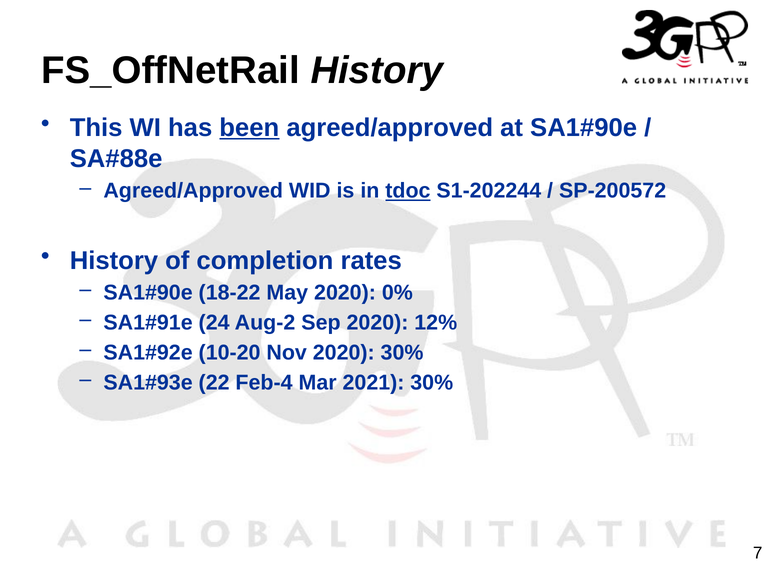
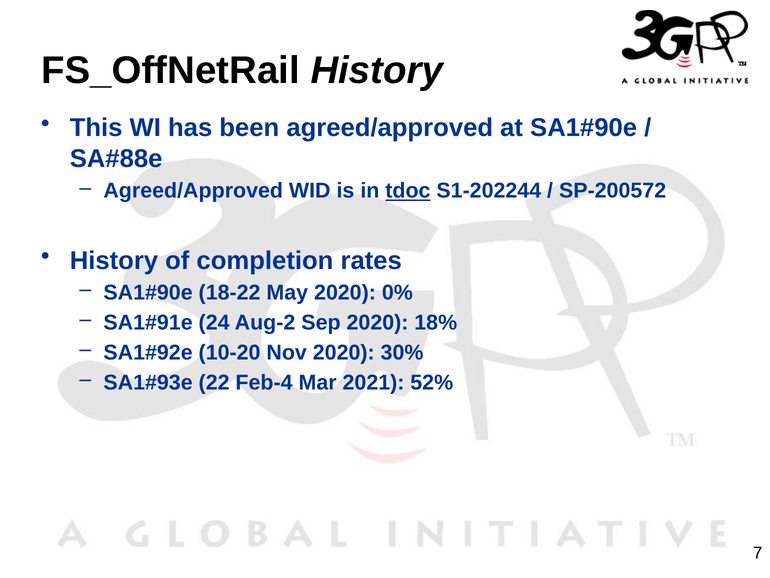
been underline: present -> none (249, 128)
12%: 12% -> 18% (436, 322)
2021 30%: 30% -> 52% (432, 382)
